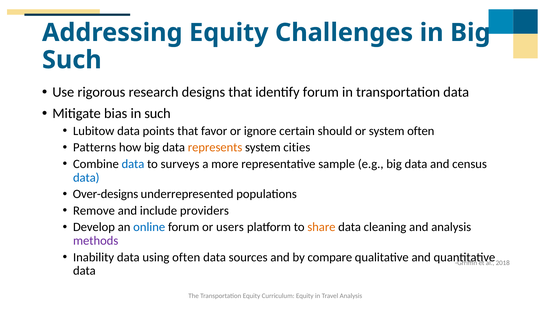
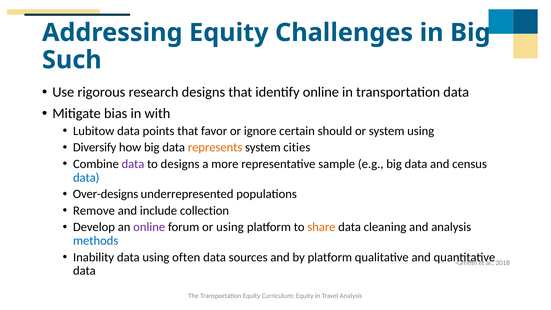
identify forum: forum -> online (321, 92)
in such: such -> with (157, 113)
system often: often -> using (421, 131)
Patterns: Patterns -> Diversify (95, 147)
data colour: blue -> purple (133, 164)
to surveys: surveys -> designs (180, 164)
providers: providers -> collection (204, 211)
online colour: blue -> purple (149, 227)
or users: users -> using (230, 227)
methods colour: purple -> blue (96, 241)
by compare: compare -> platform (330, 257)
